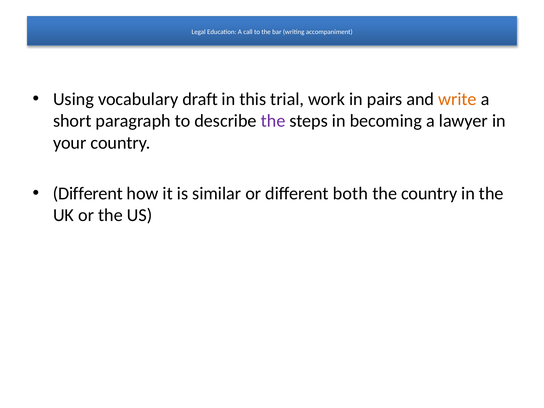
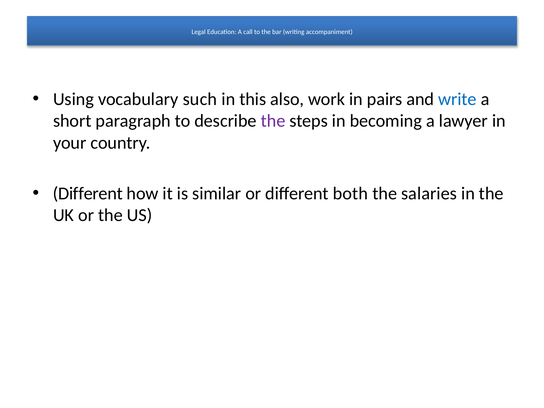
draft: draft -> such (200, 99)
trial: trial -> also (287, 99)
write colour: orange -> blue (457, 99)
the country: country -> salaries (429, 193)
